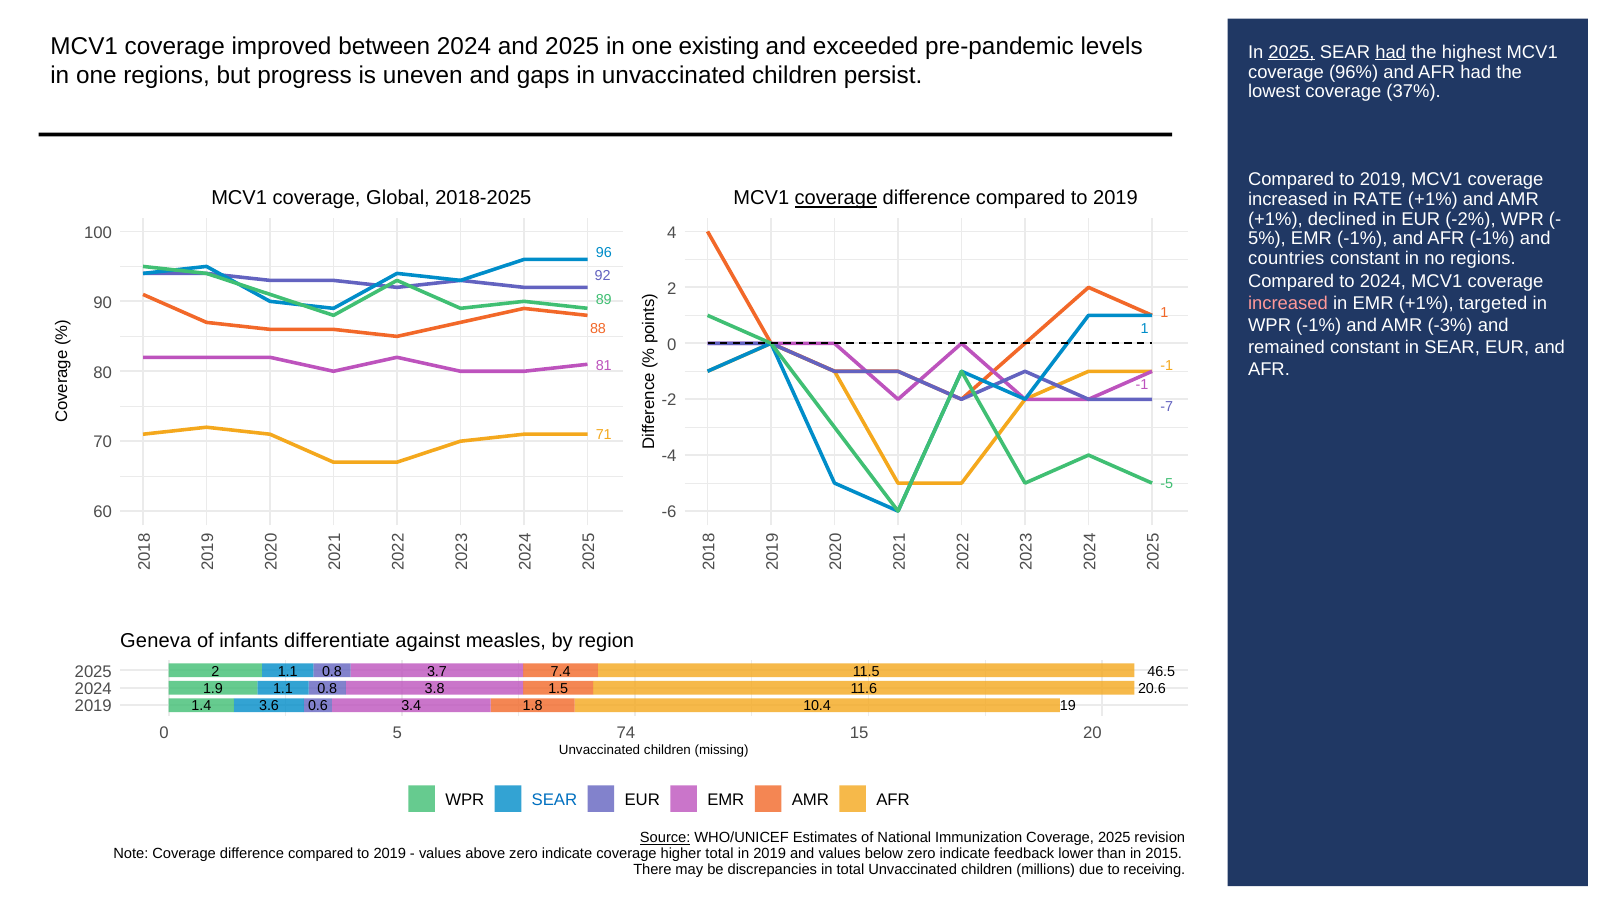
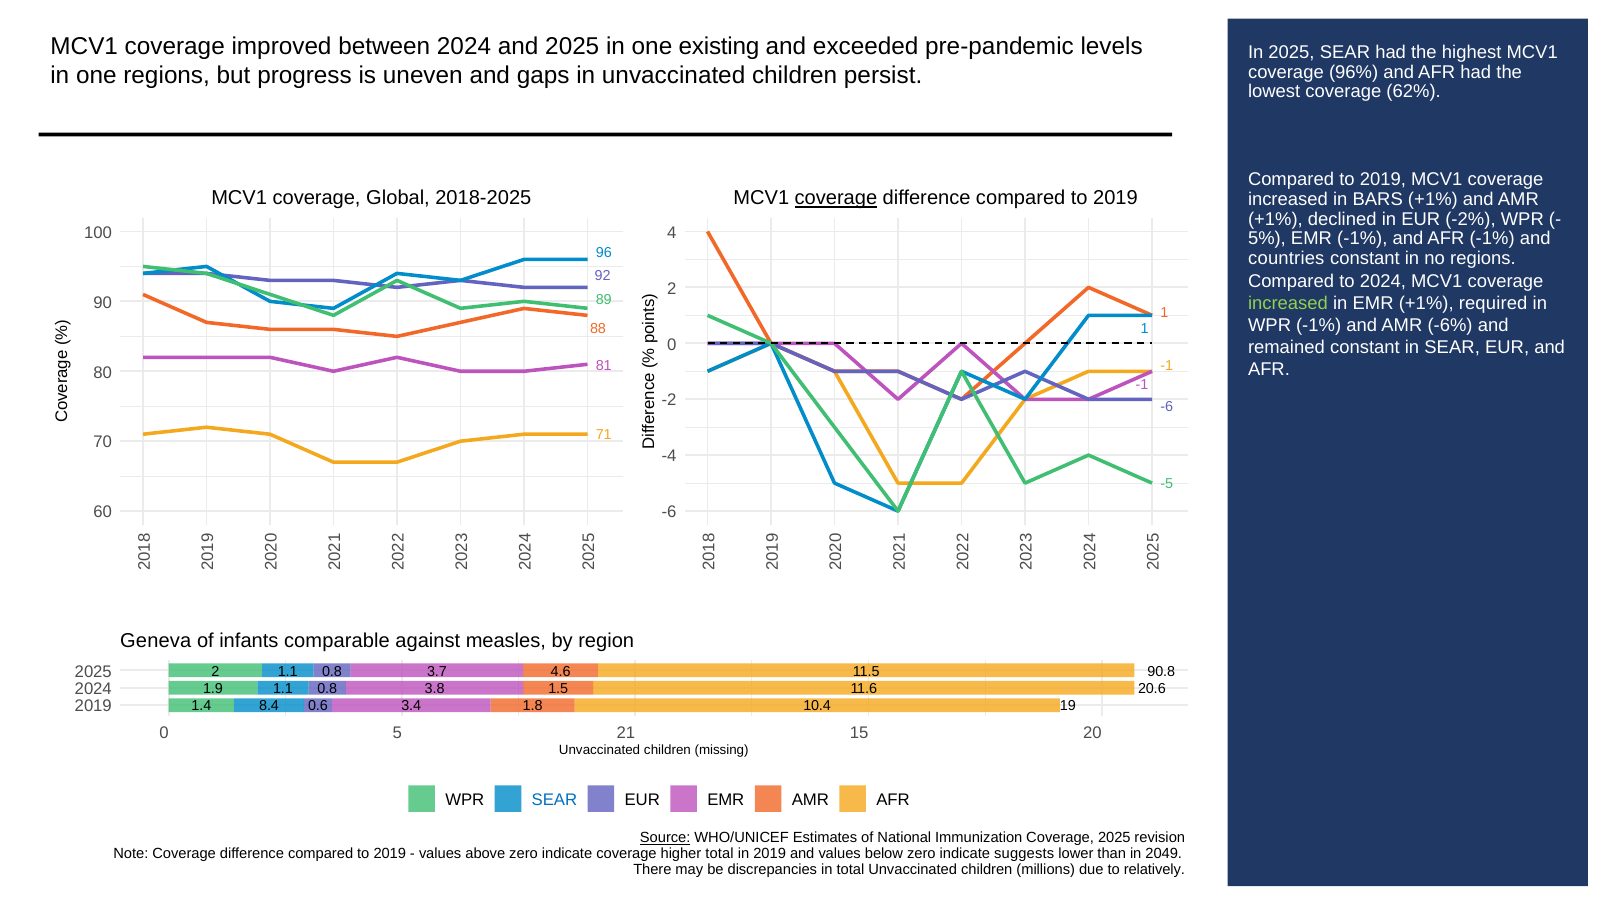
2025 underline: present -> none (1291, 52)
had underline: present -> none (1391, 52)
37%: 37% -> 62% (1414, 92)
RATE: RATE -> BARS (1378, 199)
increased colour: pink -> light green (1288, 303)
targeted: targeted -> required (1493, 303)
-3%: -3% -> -6% (1450, 325)
-7: -7 -> -6 (1167, 407)
differentiate: differentiate -> comparable (337, 640)
7.4: 7.4 -> 4.6 (561, 671)
46.5: 46.5 -> 90.8 (1161, 671)
3.6: 3.6 -> 8.4 (269, 706)
74: 74 -> 21 (626, 733)
feedback: feedback -> suggests (1024, 853)
2015: 2015 -> 2049 (1164, 853)
receiving: receiving -> relatively (1154, 869)
